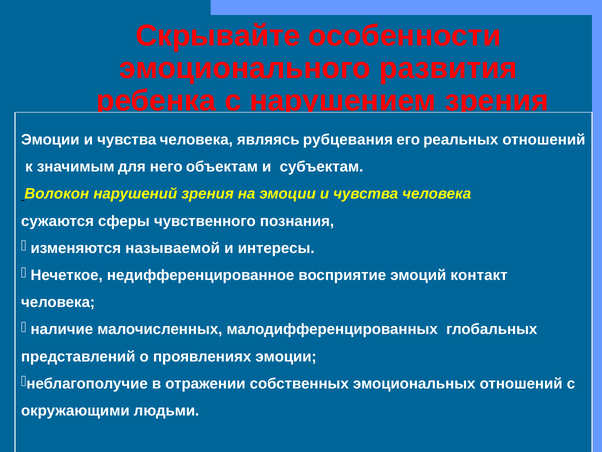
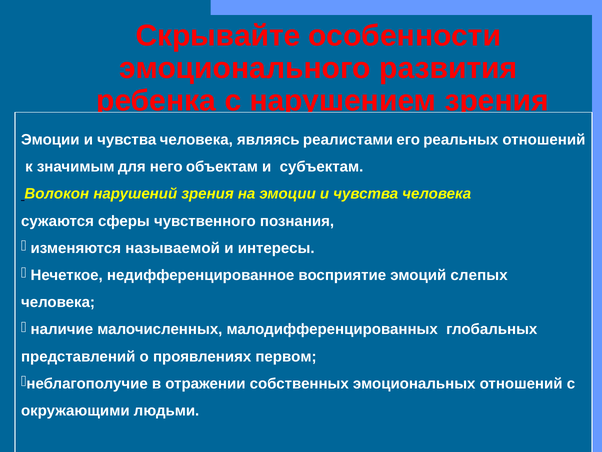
рубцевания: рубцевания -> реалистами (348, 140)
контакт: контакт -> слепых (479, 275)
проявлениях эмоции: эмоции -> первом (286, 356)
